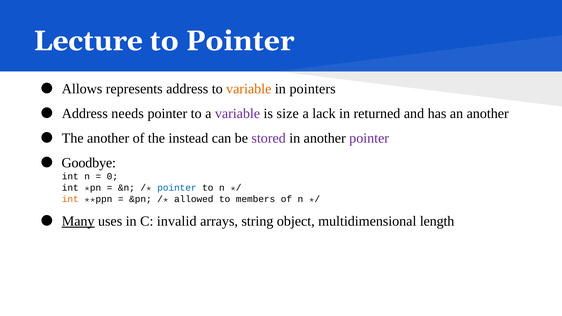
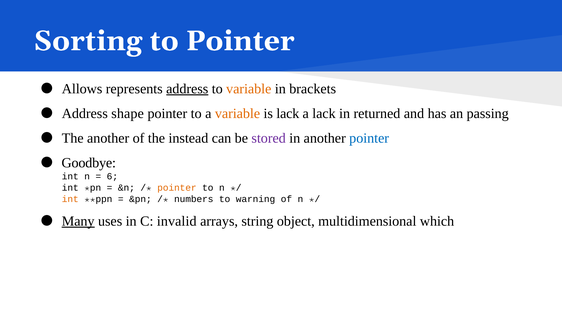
Lecture: Lecture -> Sorting (88, 41)
address underline: none -> present (187, 89)
pointers: pointers -> brackets (313, 89)
needs: needs -> shape (128, 113)
variable colour: purple -> orange (238, 113)
is size: size -> lack (288, 113)
an another: another -> passing (488, 113)
pointer colour: purple -> blue (369, 138)
0: 0 -> 6 (112, 177)
pointer colour: blue -> orange (177, 188)
allowed: allowed -> numbers (194, 199)
members: members -> warning (256, 199)
length: length -> which (437, 221)
